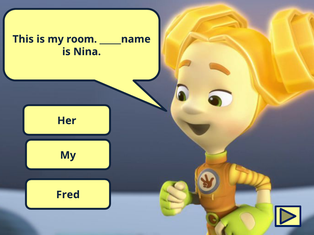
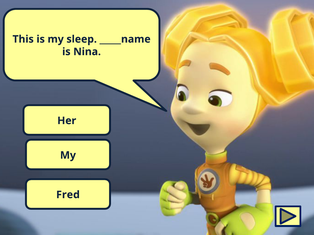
room: room -> sleep (82, 39)
